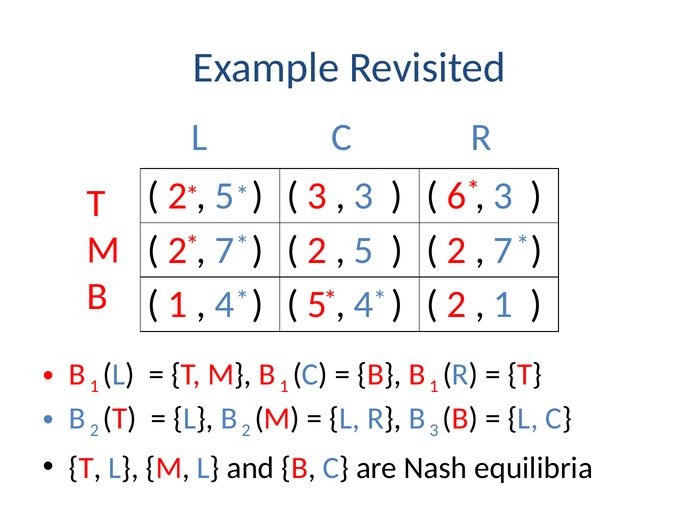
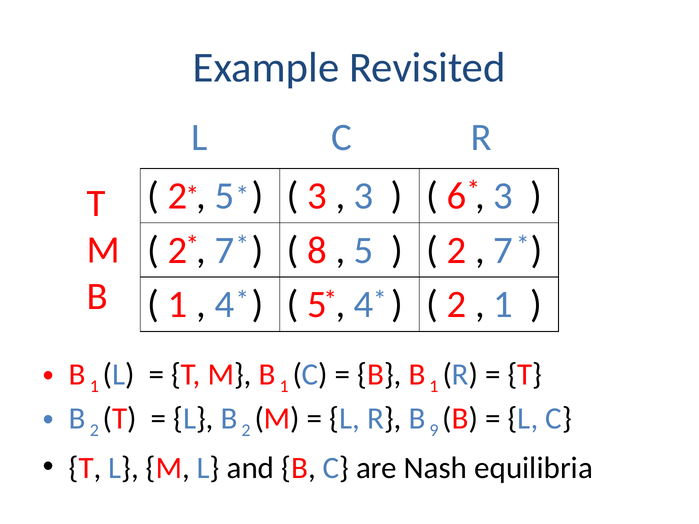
2: 2 -> 8 (317, 250)
B 3: 3 -> 9 (434, 431)
